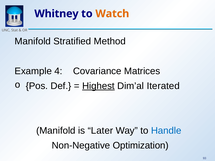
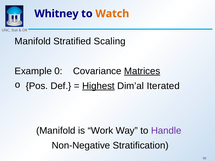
Method: Method -> Scaling (110, 41)
4: 4 -> 0 (58, 71)
Matrices underline: none -> present (142, 71)
Later: Later -> Work (100, 131)
Handle colour: blue -> purple (166, 131)
Optimization: Optimization -> Stratification (141, 146)
